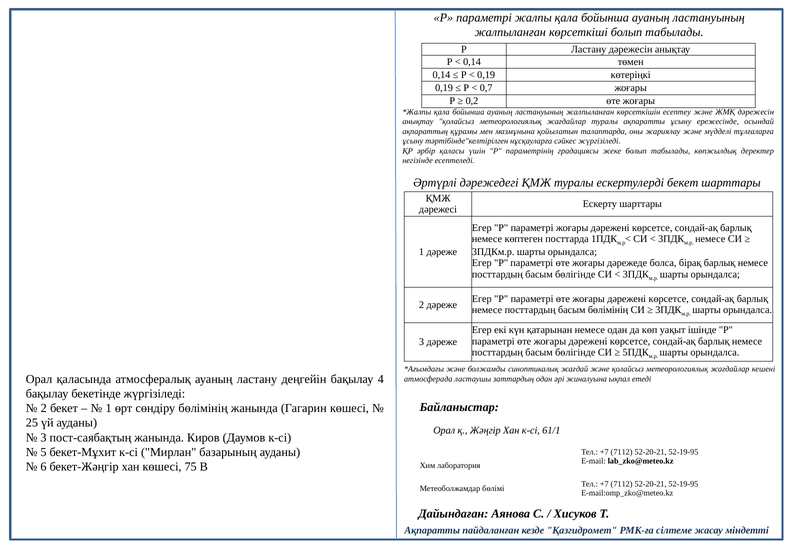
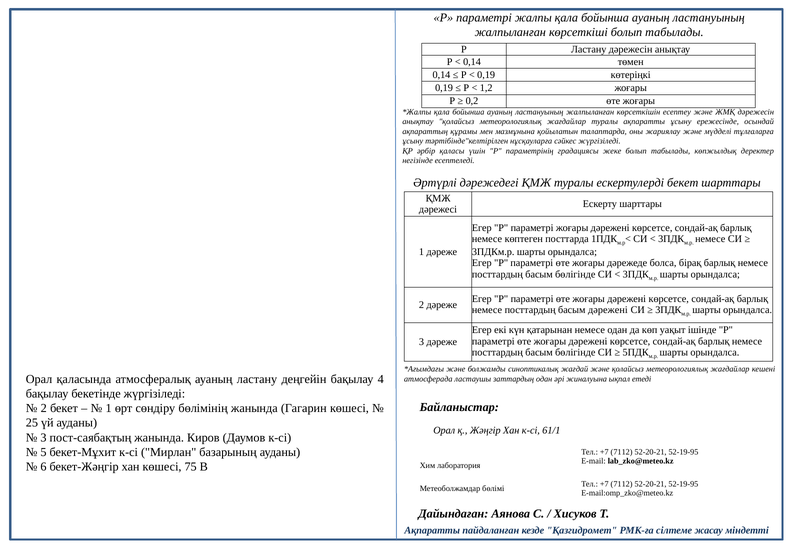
0,7: 0,7 -> 1,2 (486, 88)
басым бөлімінің: бөлімінің -> дәрежені (608, 310)
